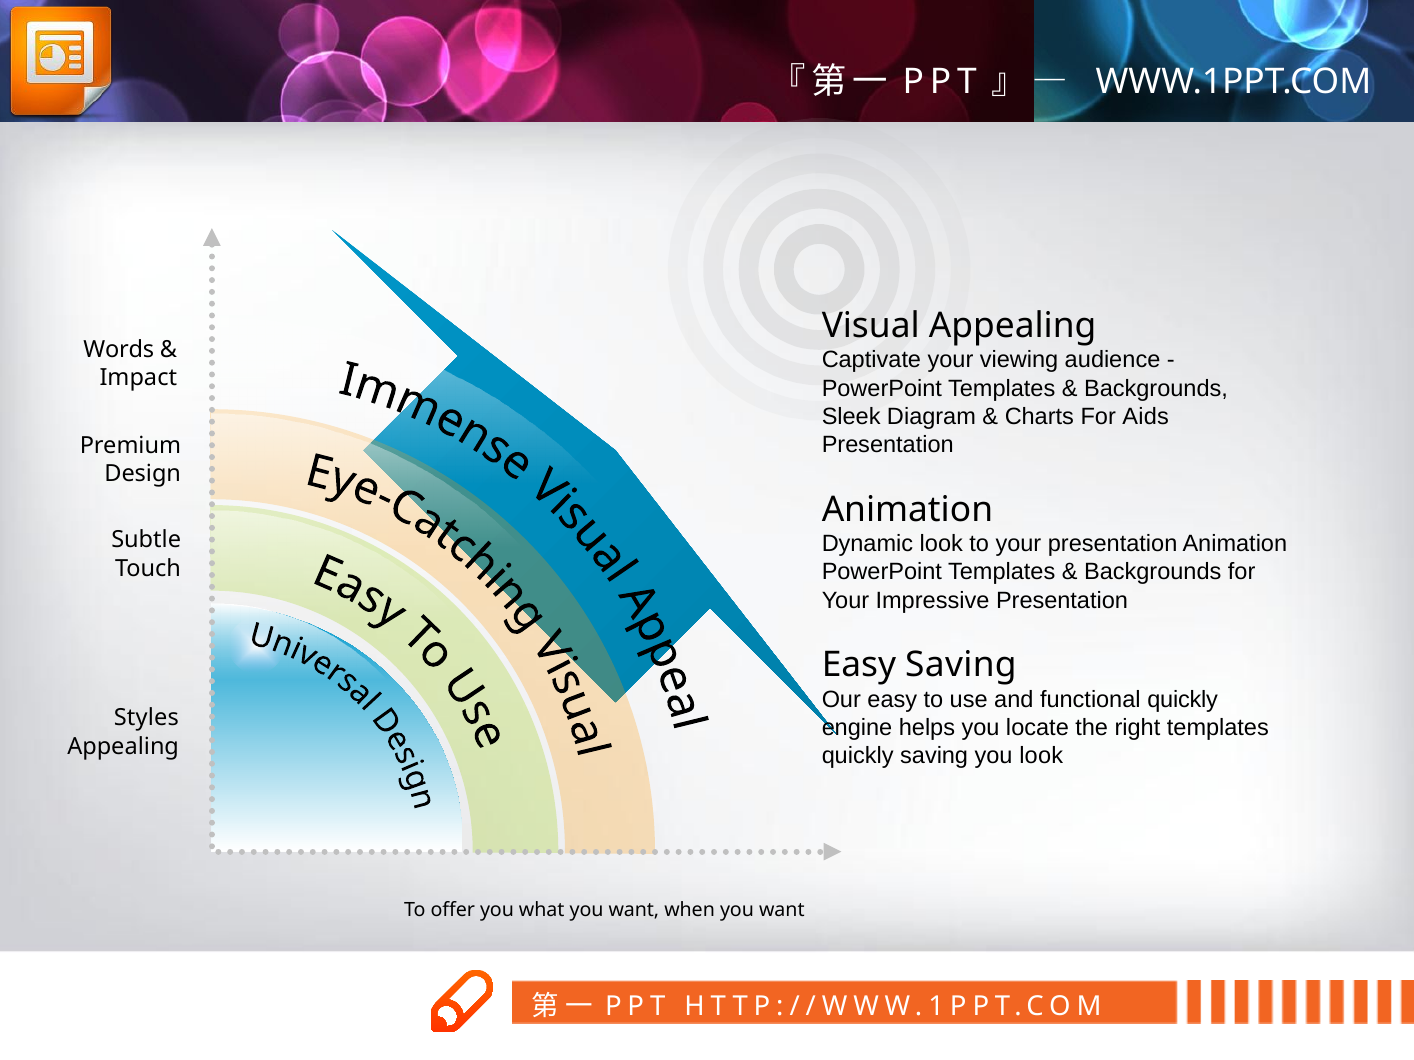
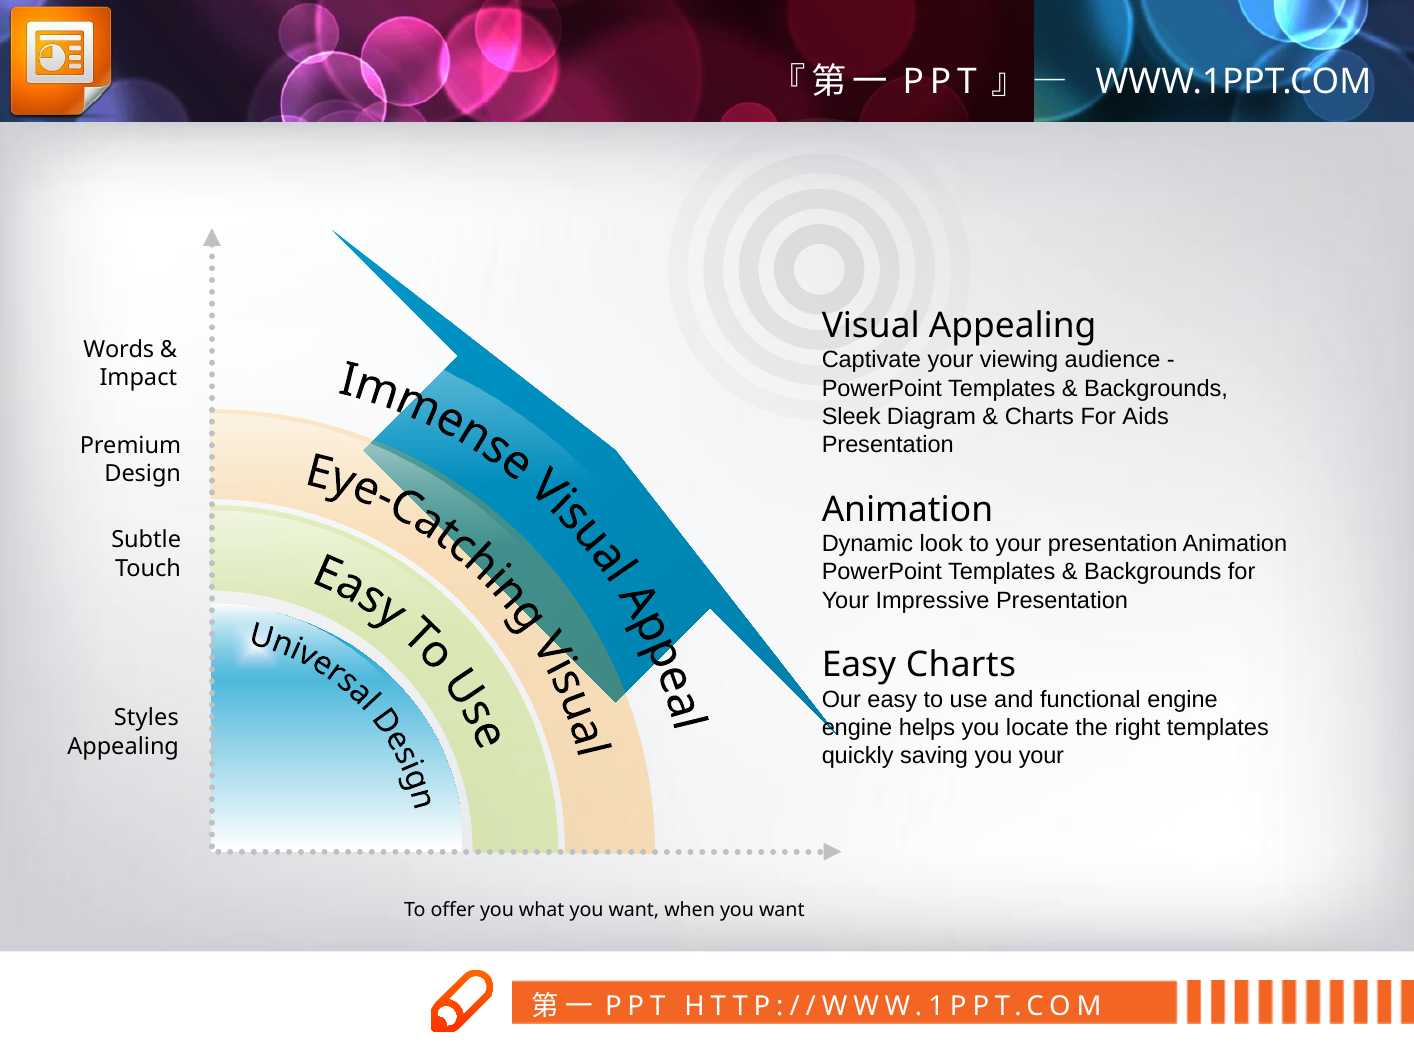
Easy Saving: Saving -> Charts (961, 665)
functional quickly: quickly -> engine (1183, 700)
you look: look -> your (1041, 756)
